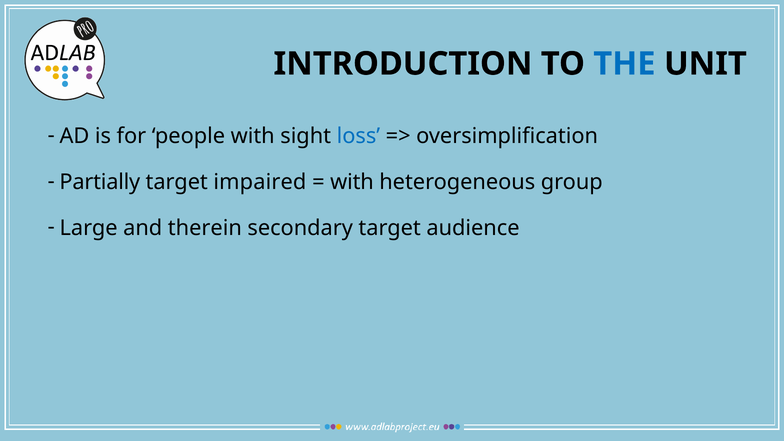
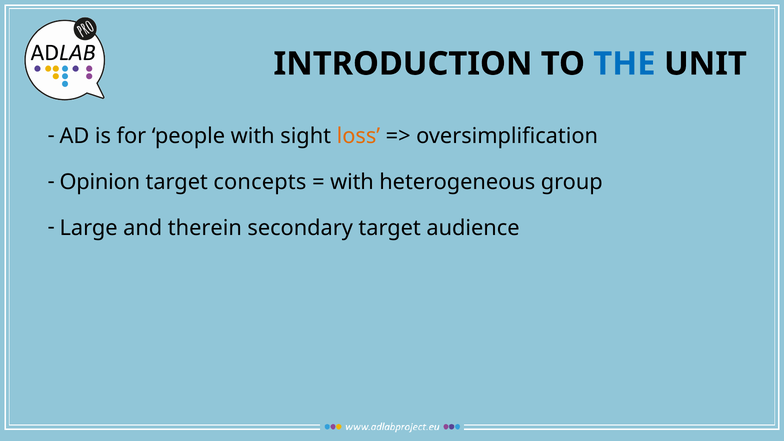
loss colour: blue -> orange (358, 136)
Partially: Partially -> Opinion (100, 182)
impaired: impaired -> concepts (260, 182)
